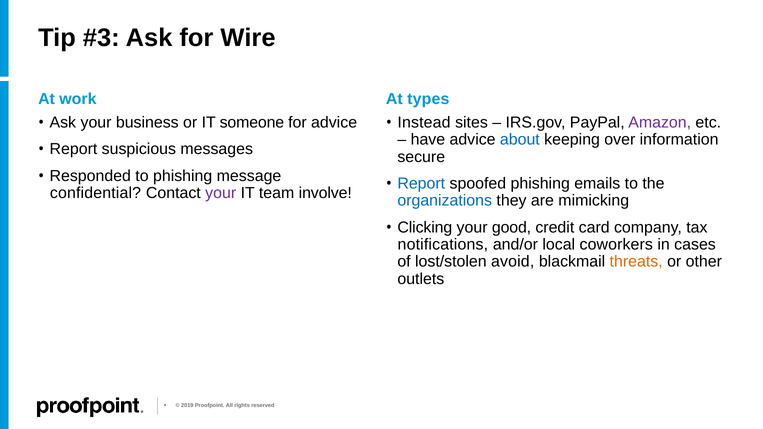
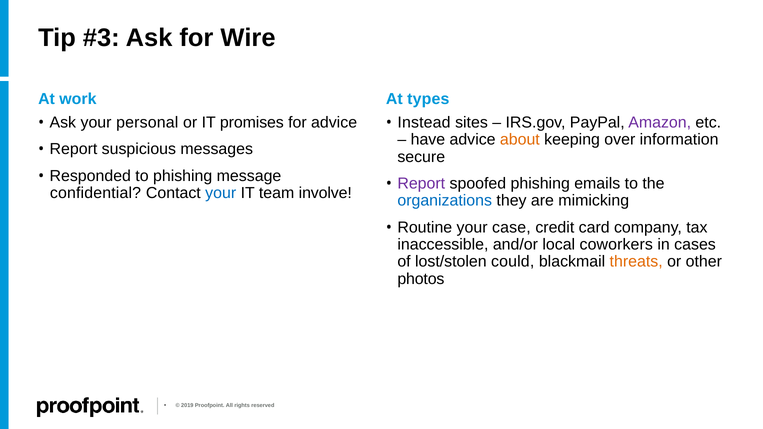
business: business -> personal (147, 123)
someone: someone -> promises (252, 123)
about colour: blue -> orange (520, 140)
Report colour: blue -> purple (421, 184)
your colour: purple -> blue (221, 193)
Clicking: Clicking -> Routine (425, 227)
good: good -> case (511, 227)
notifications: notifications -> inaccessible (443, 245)
avoid: avoid -> could (513, 262)
outlets: outlets -> photos (421, 279)
